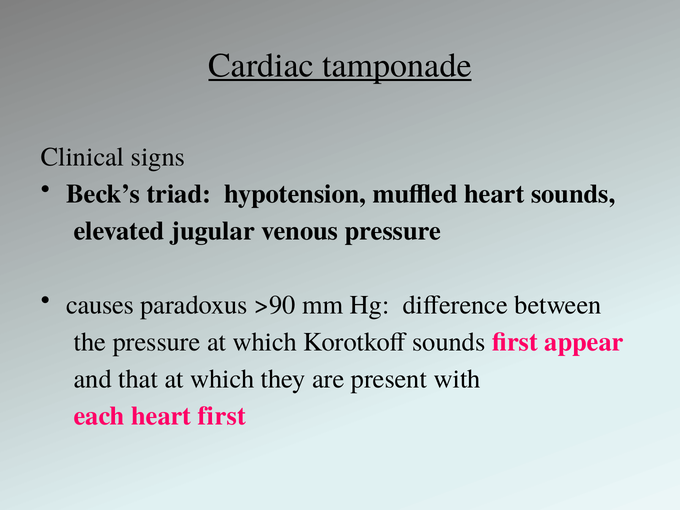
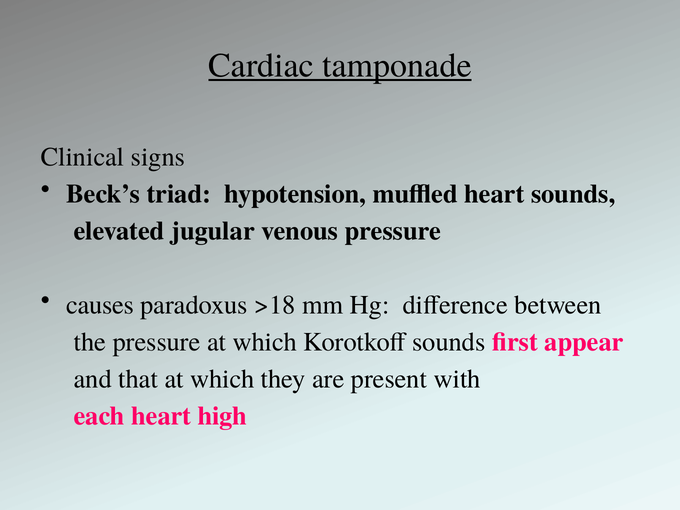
>90: >90 -> >18 (275, 305)
heart first: first -> high (222, 416)
